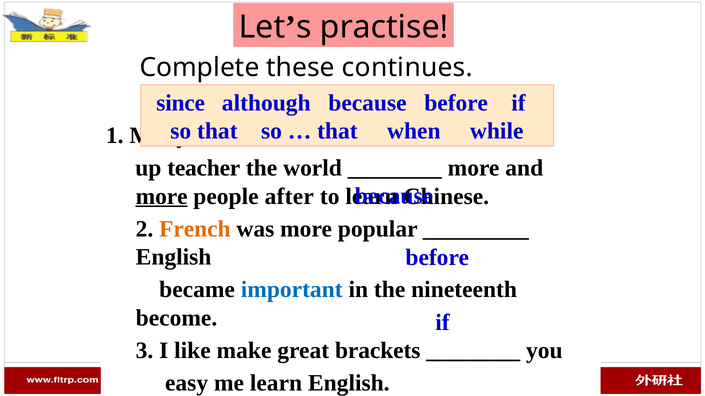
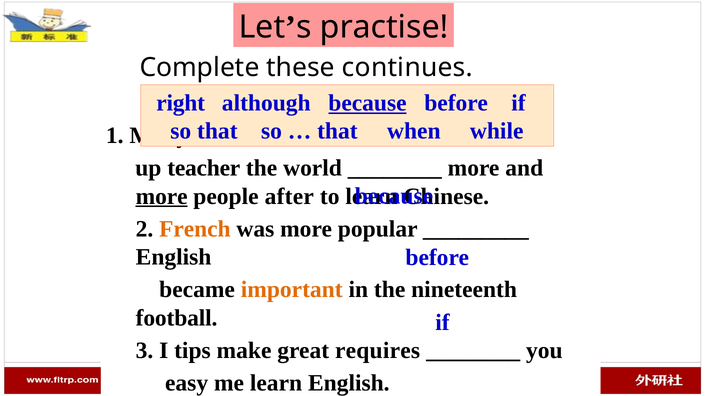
since: since -> right (181, 103)
because underline: none -> present (367, 103)
important colour: blue -> orange (292, 290)
become: become -> football (177, 318)
like: like -> tips (192, 351)
brackets: brackets -> requires (378, 351)
